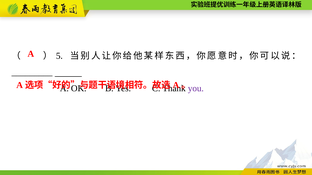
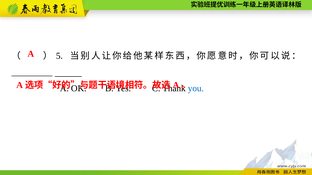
you colour: purple -> blue (196, 89)
